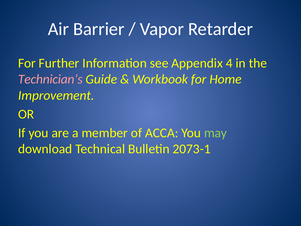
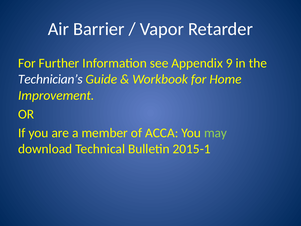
4: 4 -> 9 (229, 63)
Technician’s colour: pink -> white (50, 79)
2073-1: 2073-1 -> 2015-1 (192, 149)
